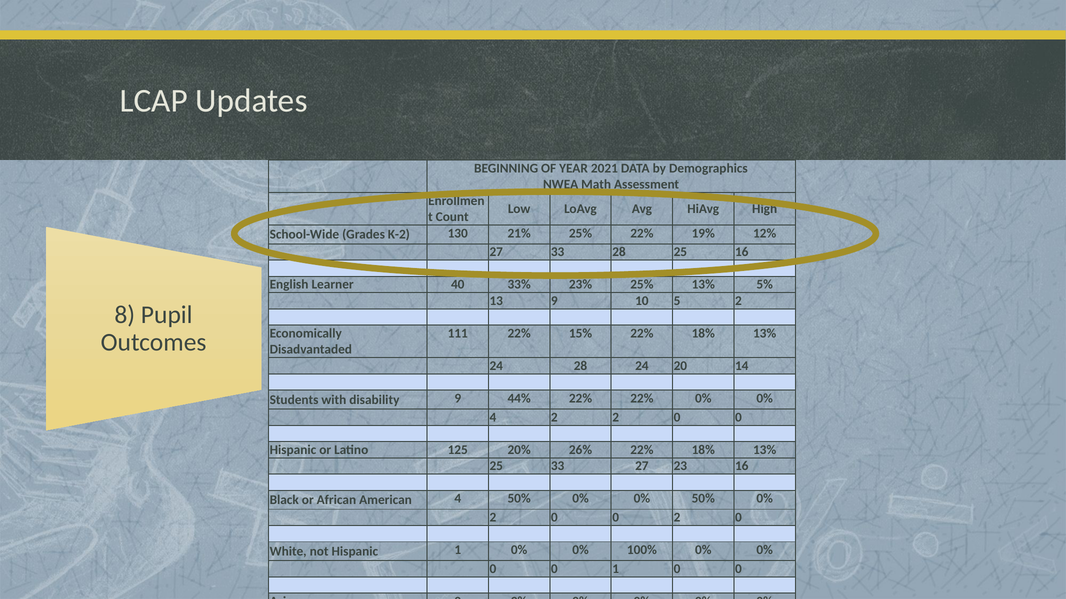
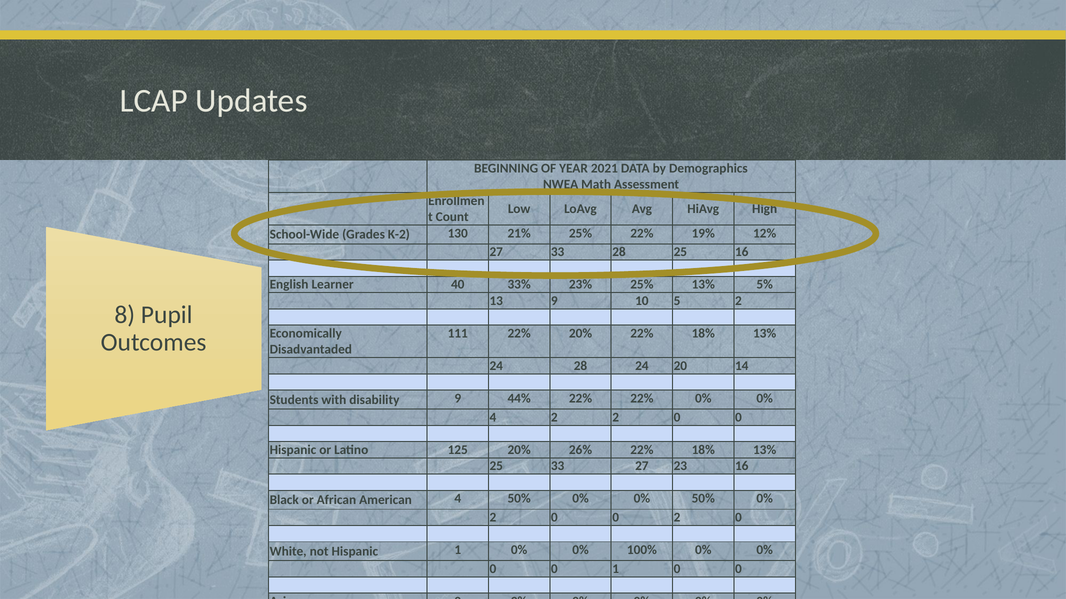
22% 15%: 15% -> 20% (581, 334)
